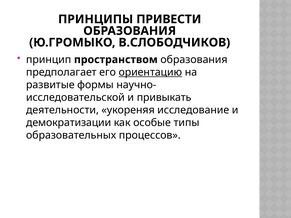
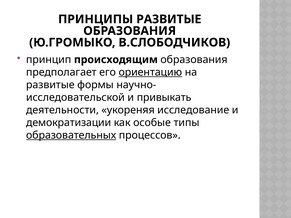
ПРИНЦИПЫ ПРИВЕСТИ: ПРИВЕСТИ -> РАЗВИТЫЕ (169, 19)
пространством: пространством -> происходящим (116, 60)
образовательных underline: none -> present (71, 135)
